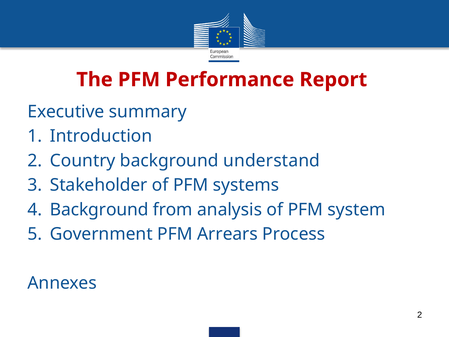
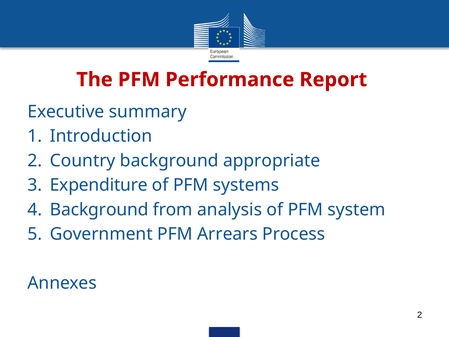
understand: understand -> appropriate (272, 161)
Stakeholder: Stakeholder -> Expenditure (99, 185)
